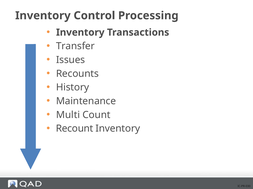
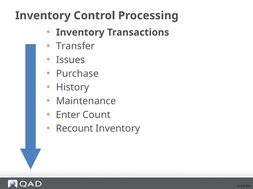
Recounts: Recounts -> Purchase (77, 74)
Multi: Multi -> Enter (68, 115)
